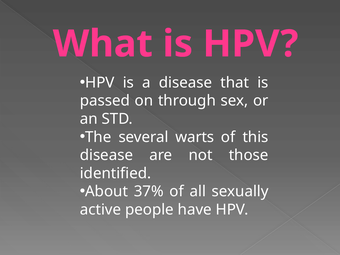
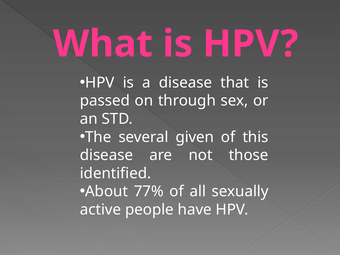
warts: warts -> given (195, 137)
37%: 37% -> 77% (149, 191)
